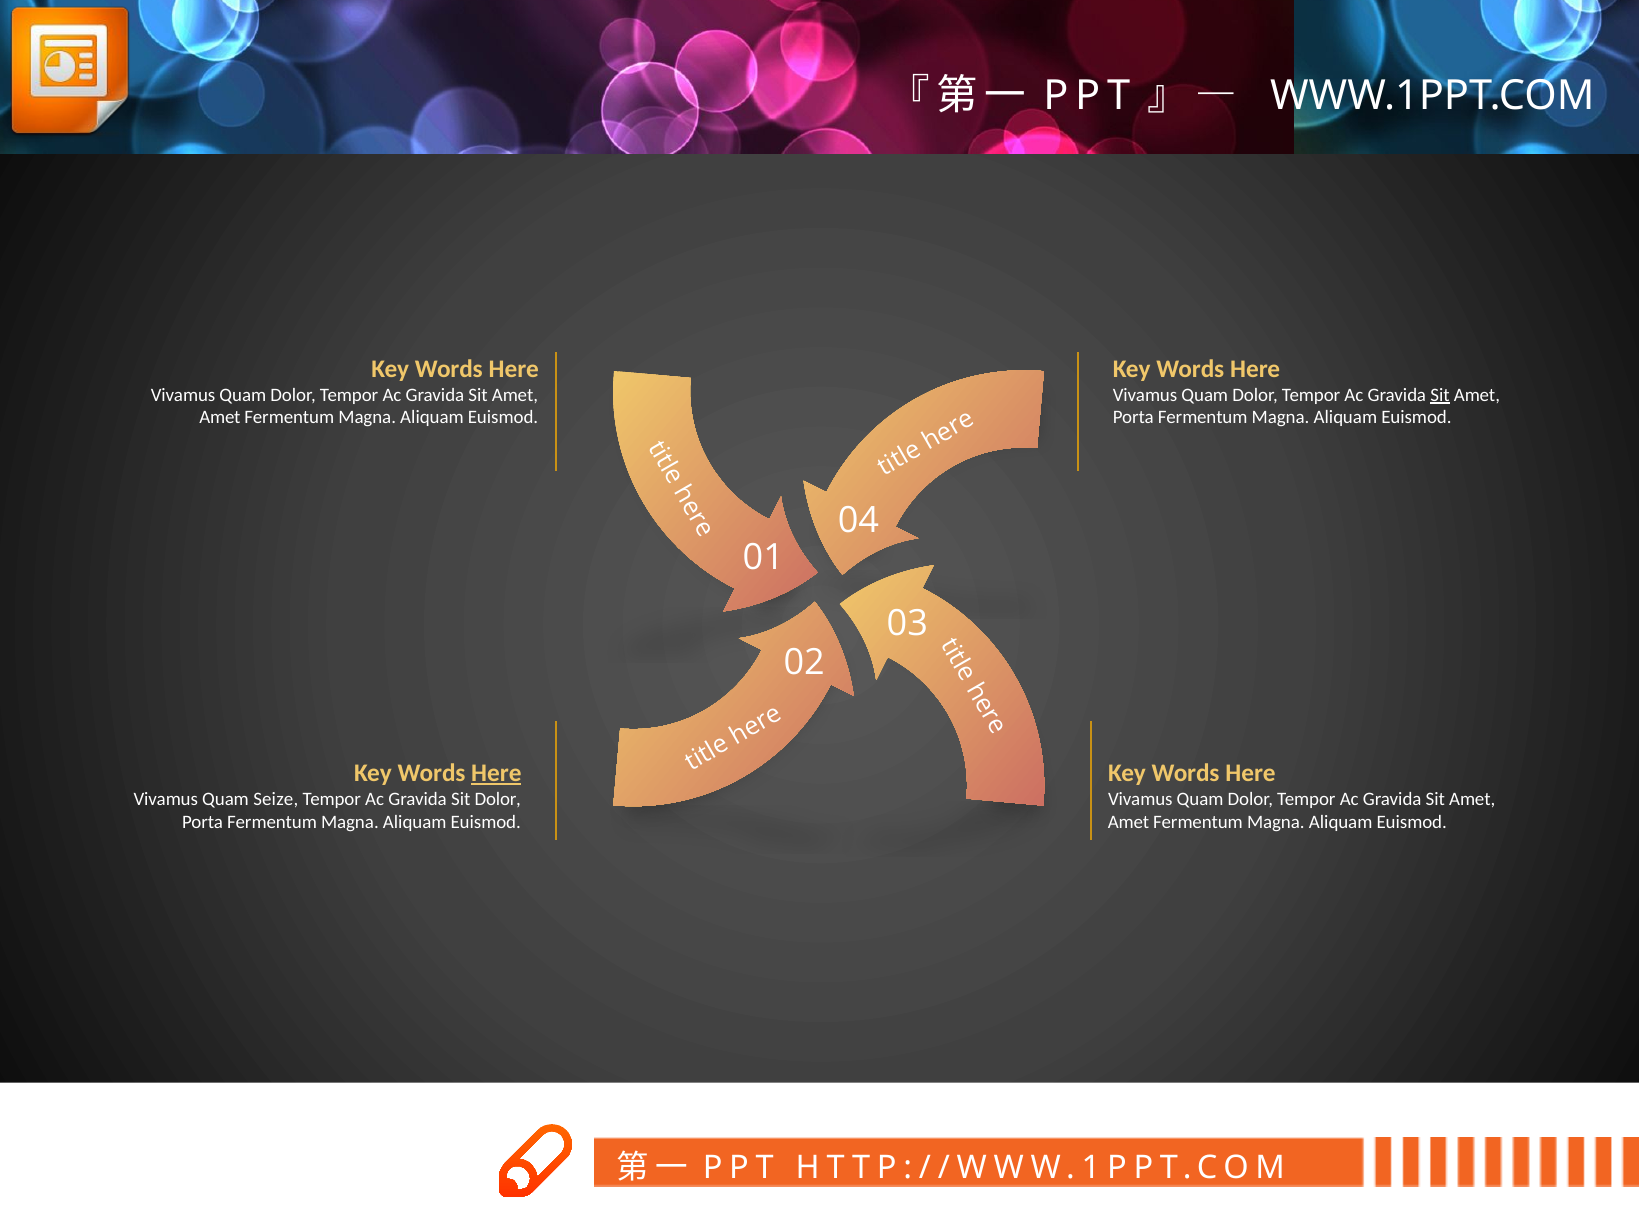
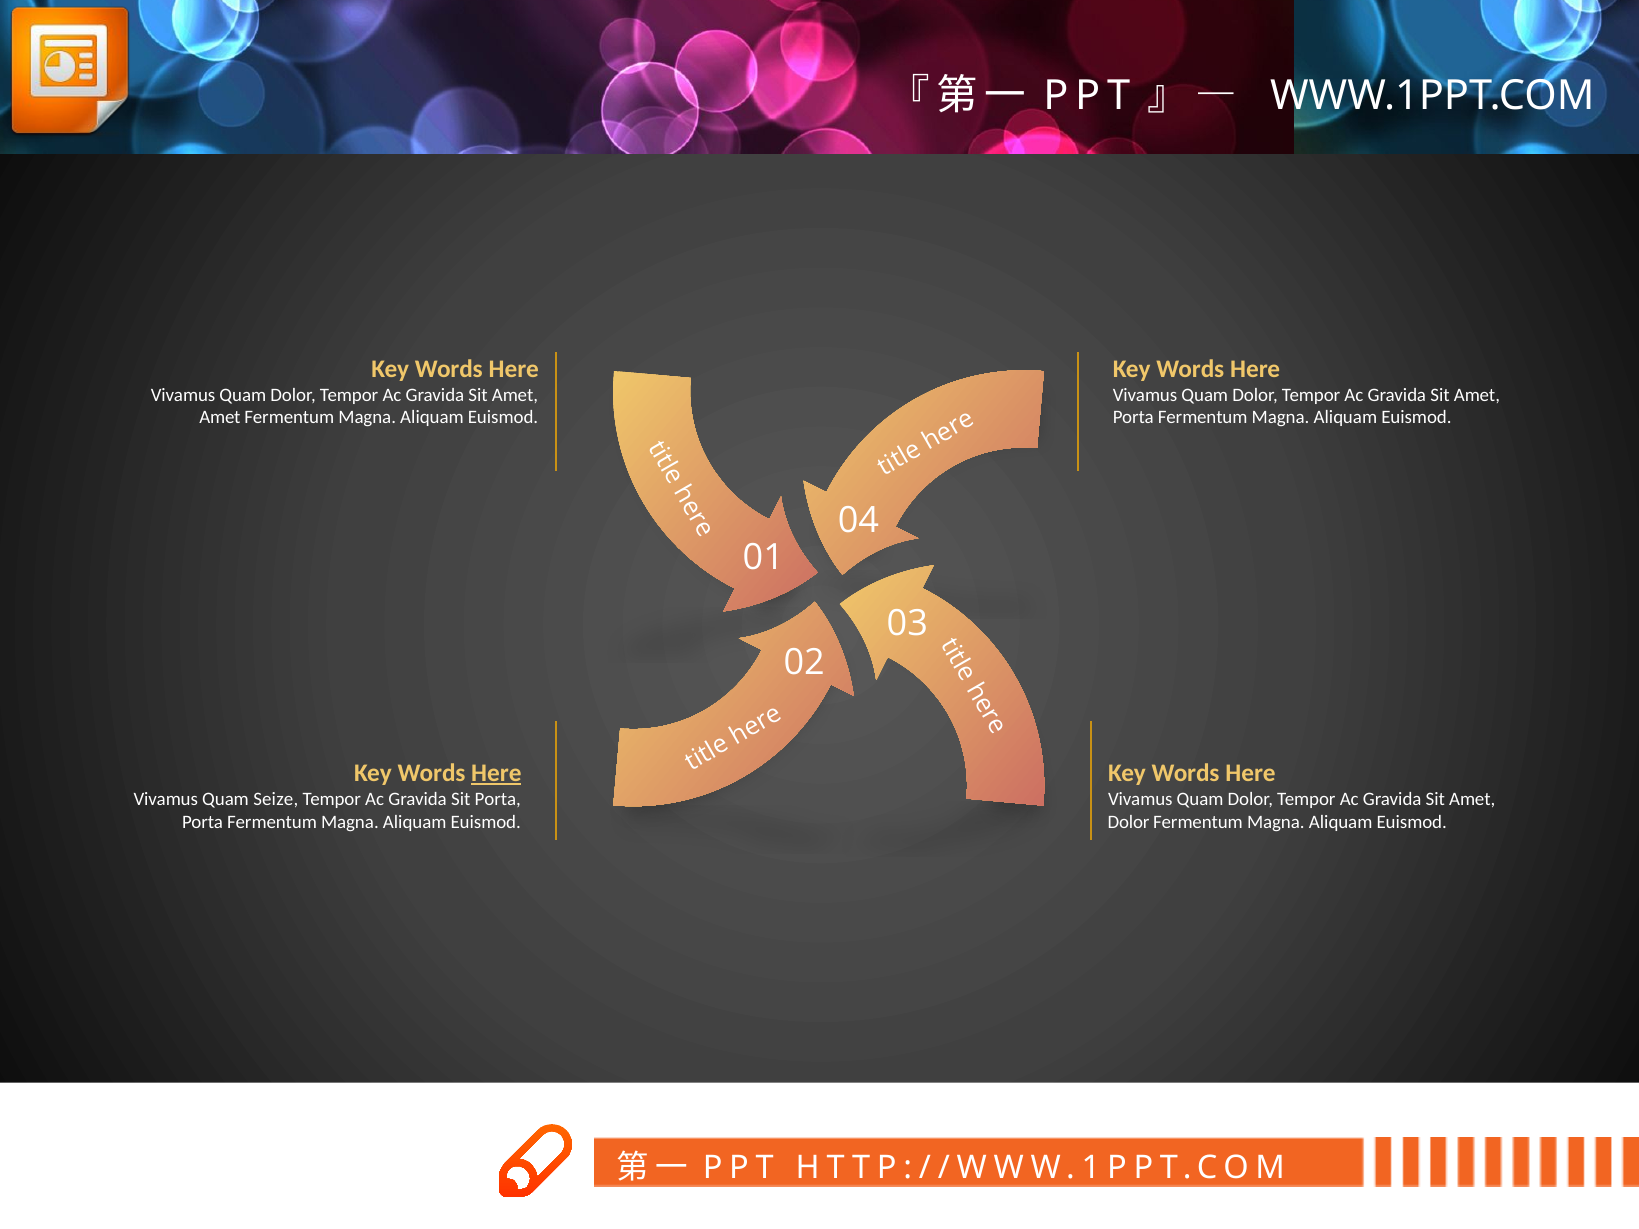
Sit underline: present -> none (1440, 395)
Sit Dolor: Dolor -> Porta (498, 799)
Amet: Amet -> Dolor (1129, 822)
